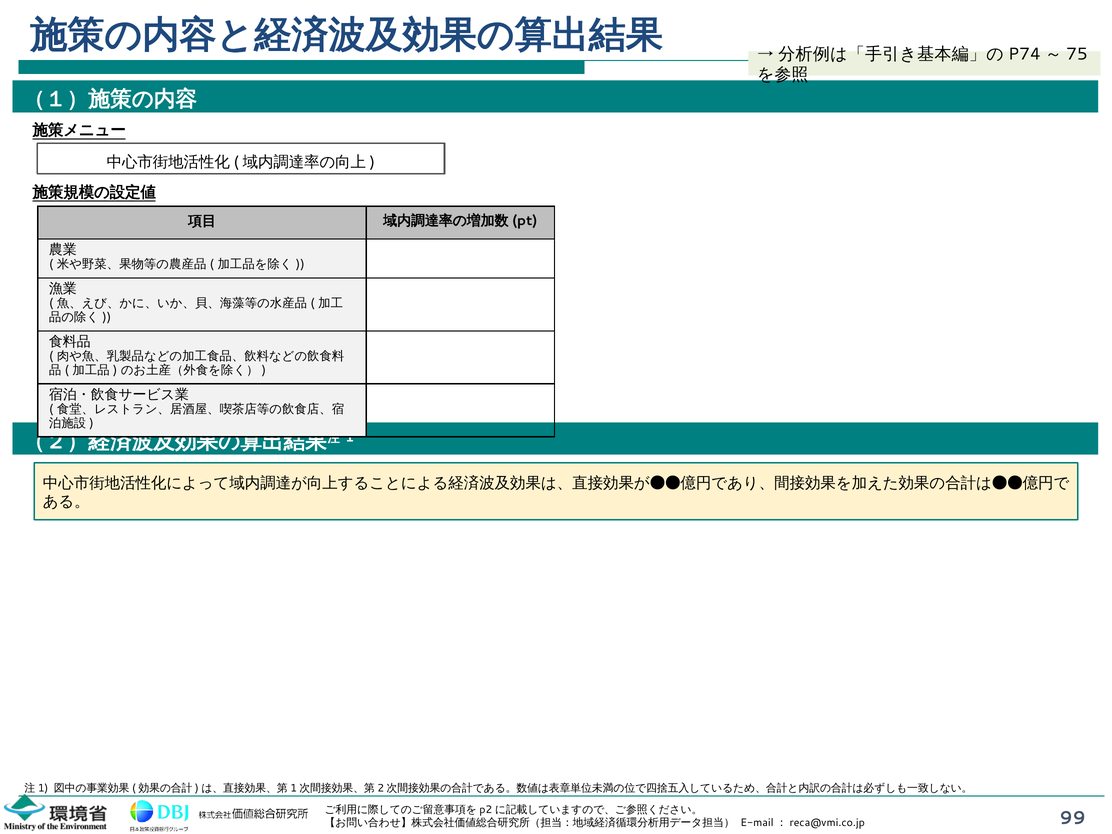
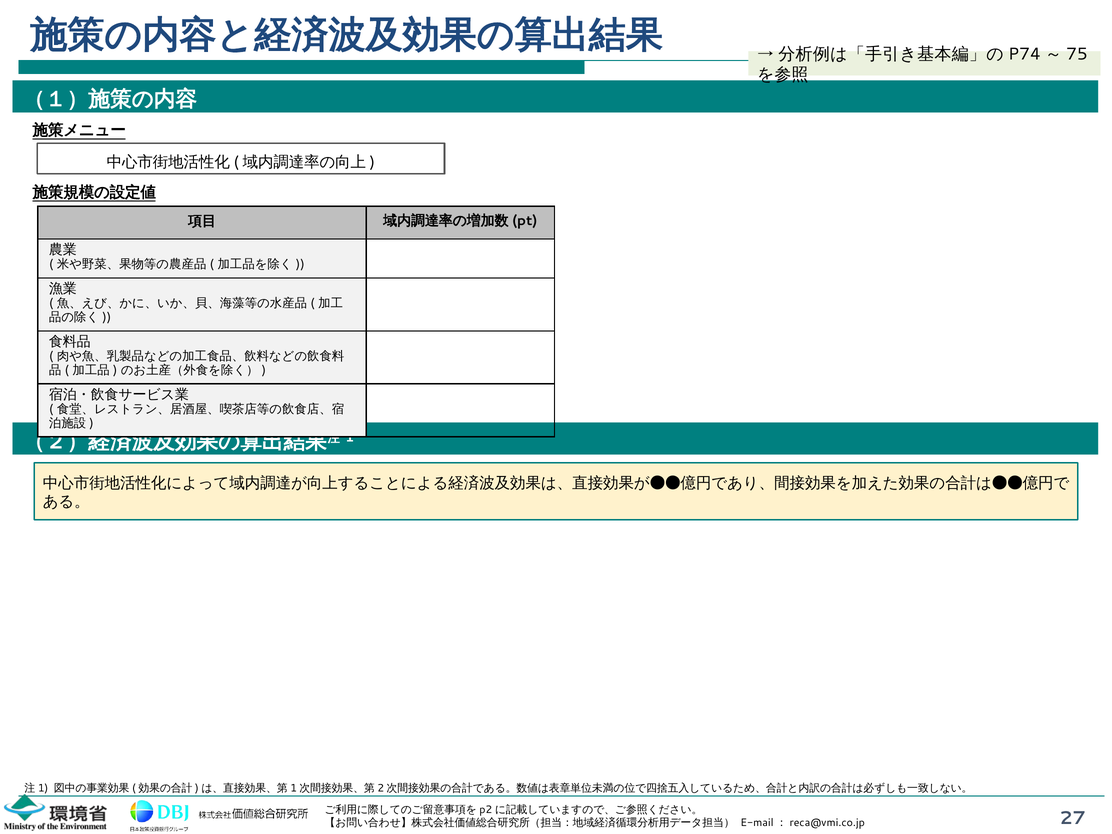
99: 99 -> 27 (1073, 818)
